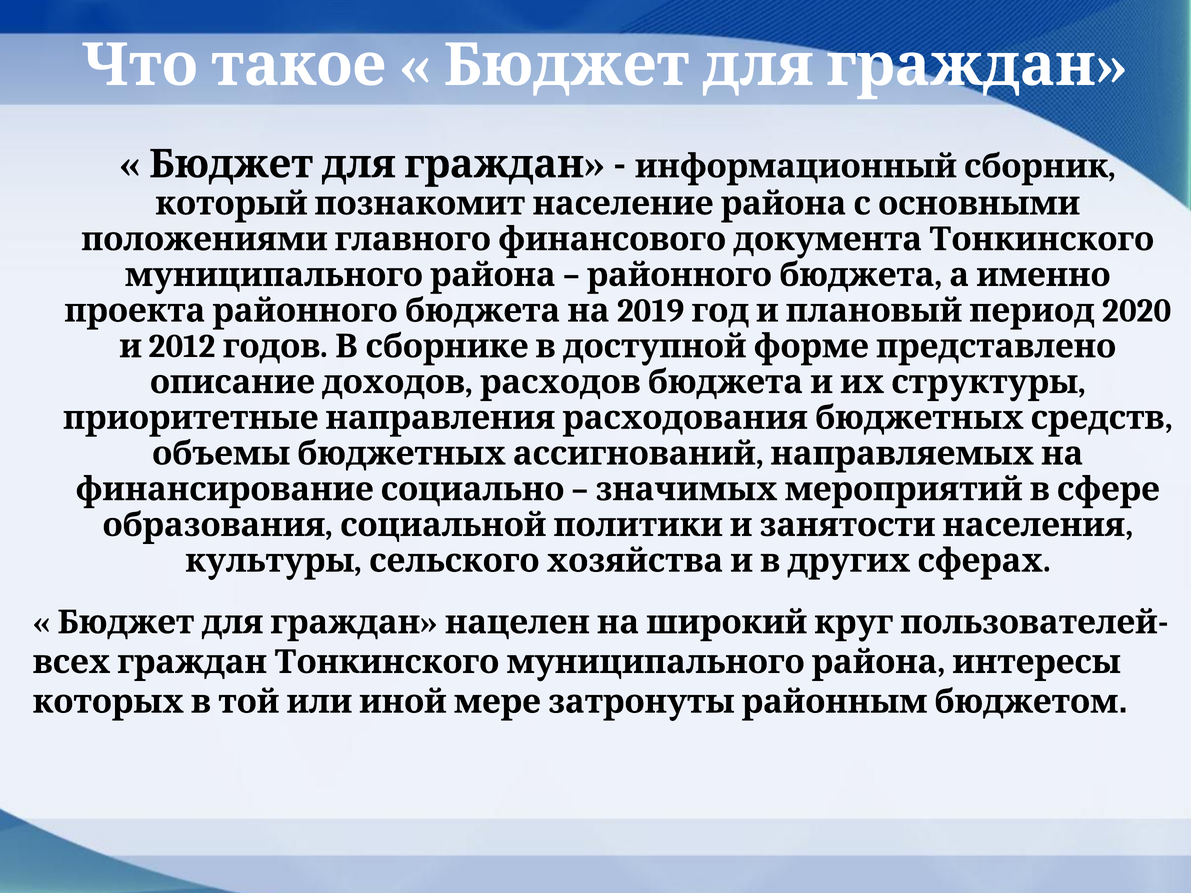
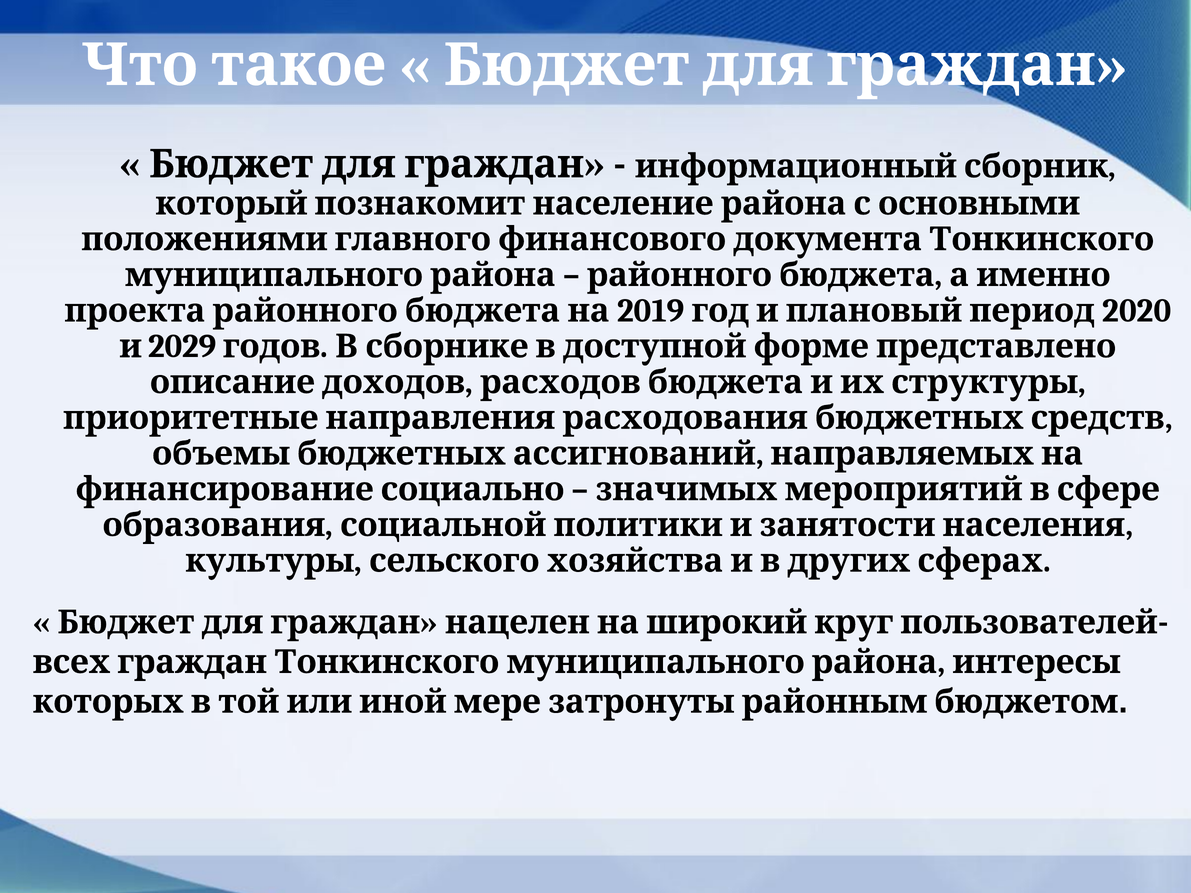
2012: 2012 -> 2029 (182, 347)
